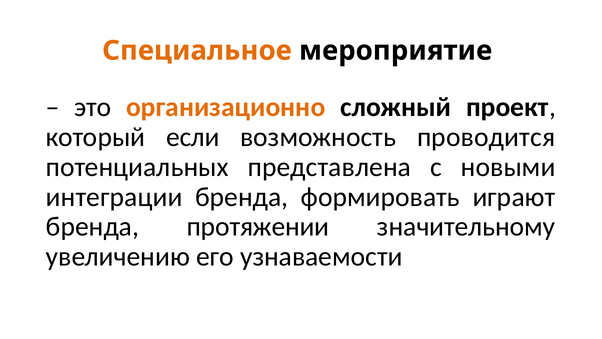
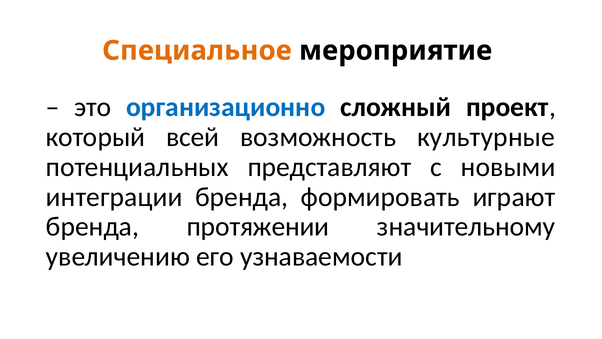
организационно colour: orange -> blue (226, 107)
если: если -> всей (193, 137)
проводится: проводится -> культурные (486, 137)
представлена: представлена -> представляют (329, 167)
